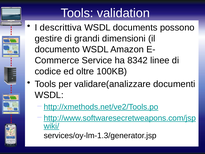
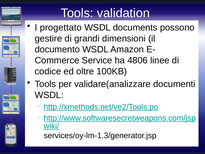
descrittiva: descrittiva -> progettato (61, 28)
8342: 8342 -> 4806 (138, 60)
